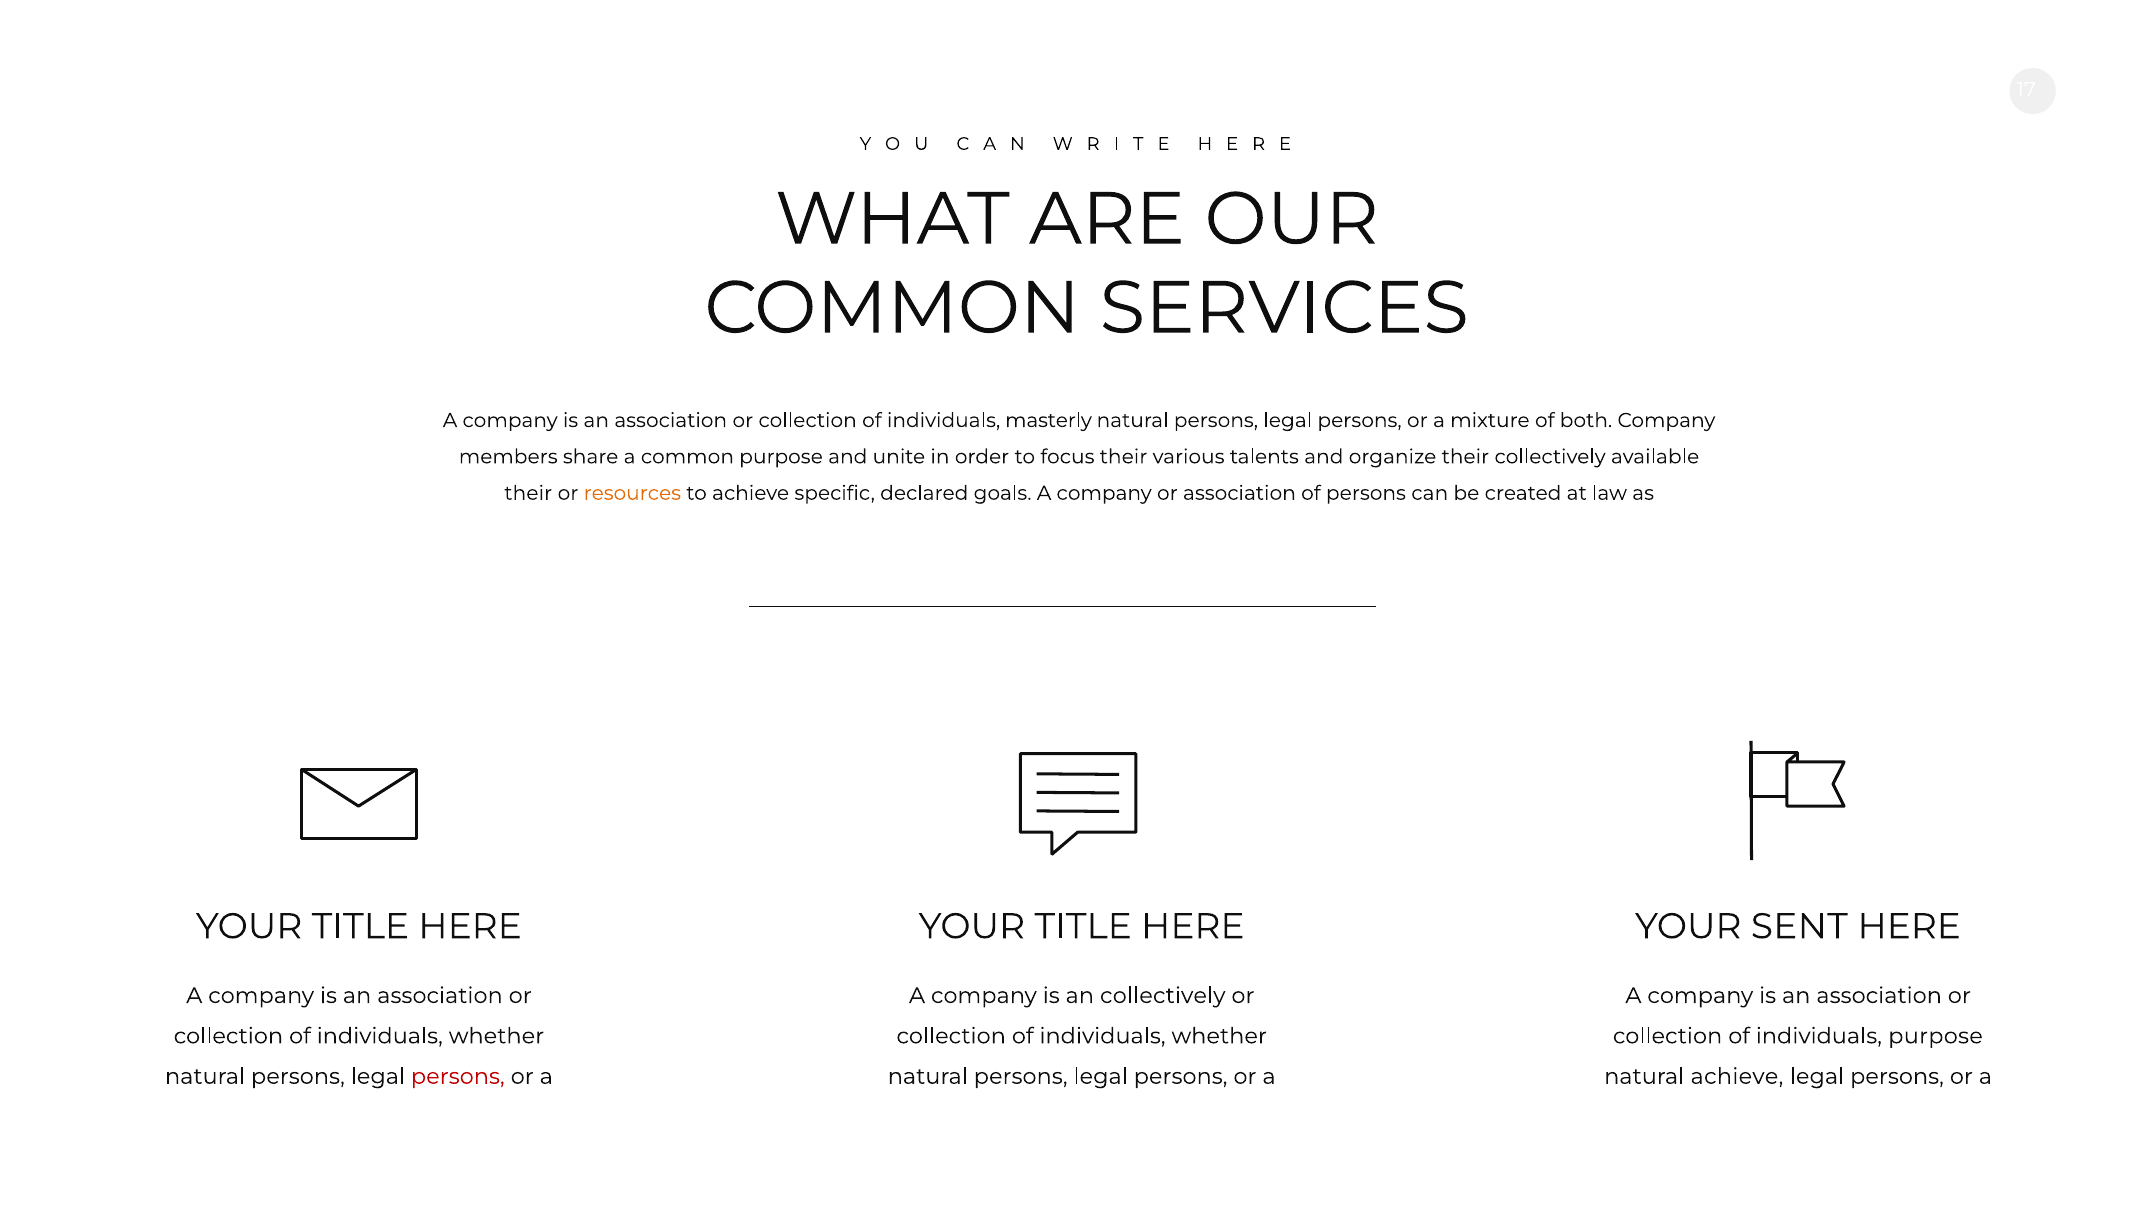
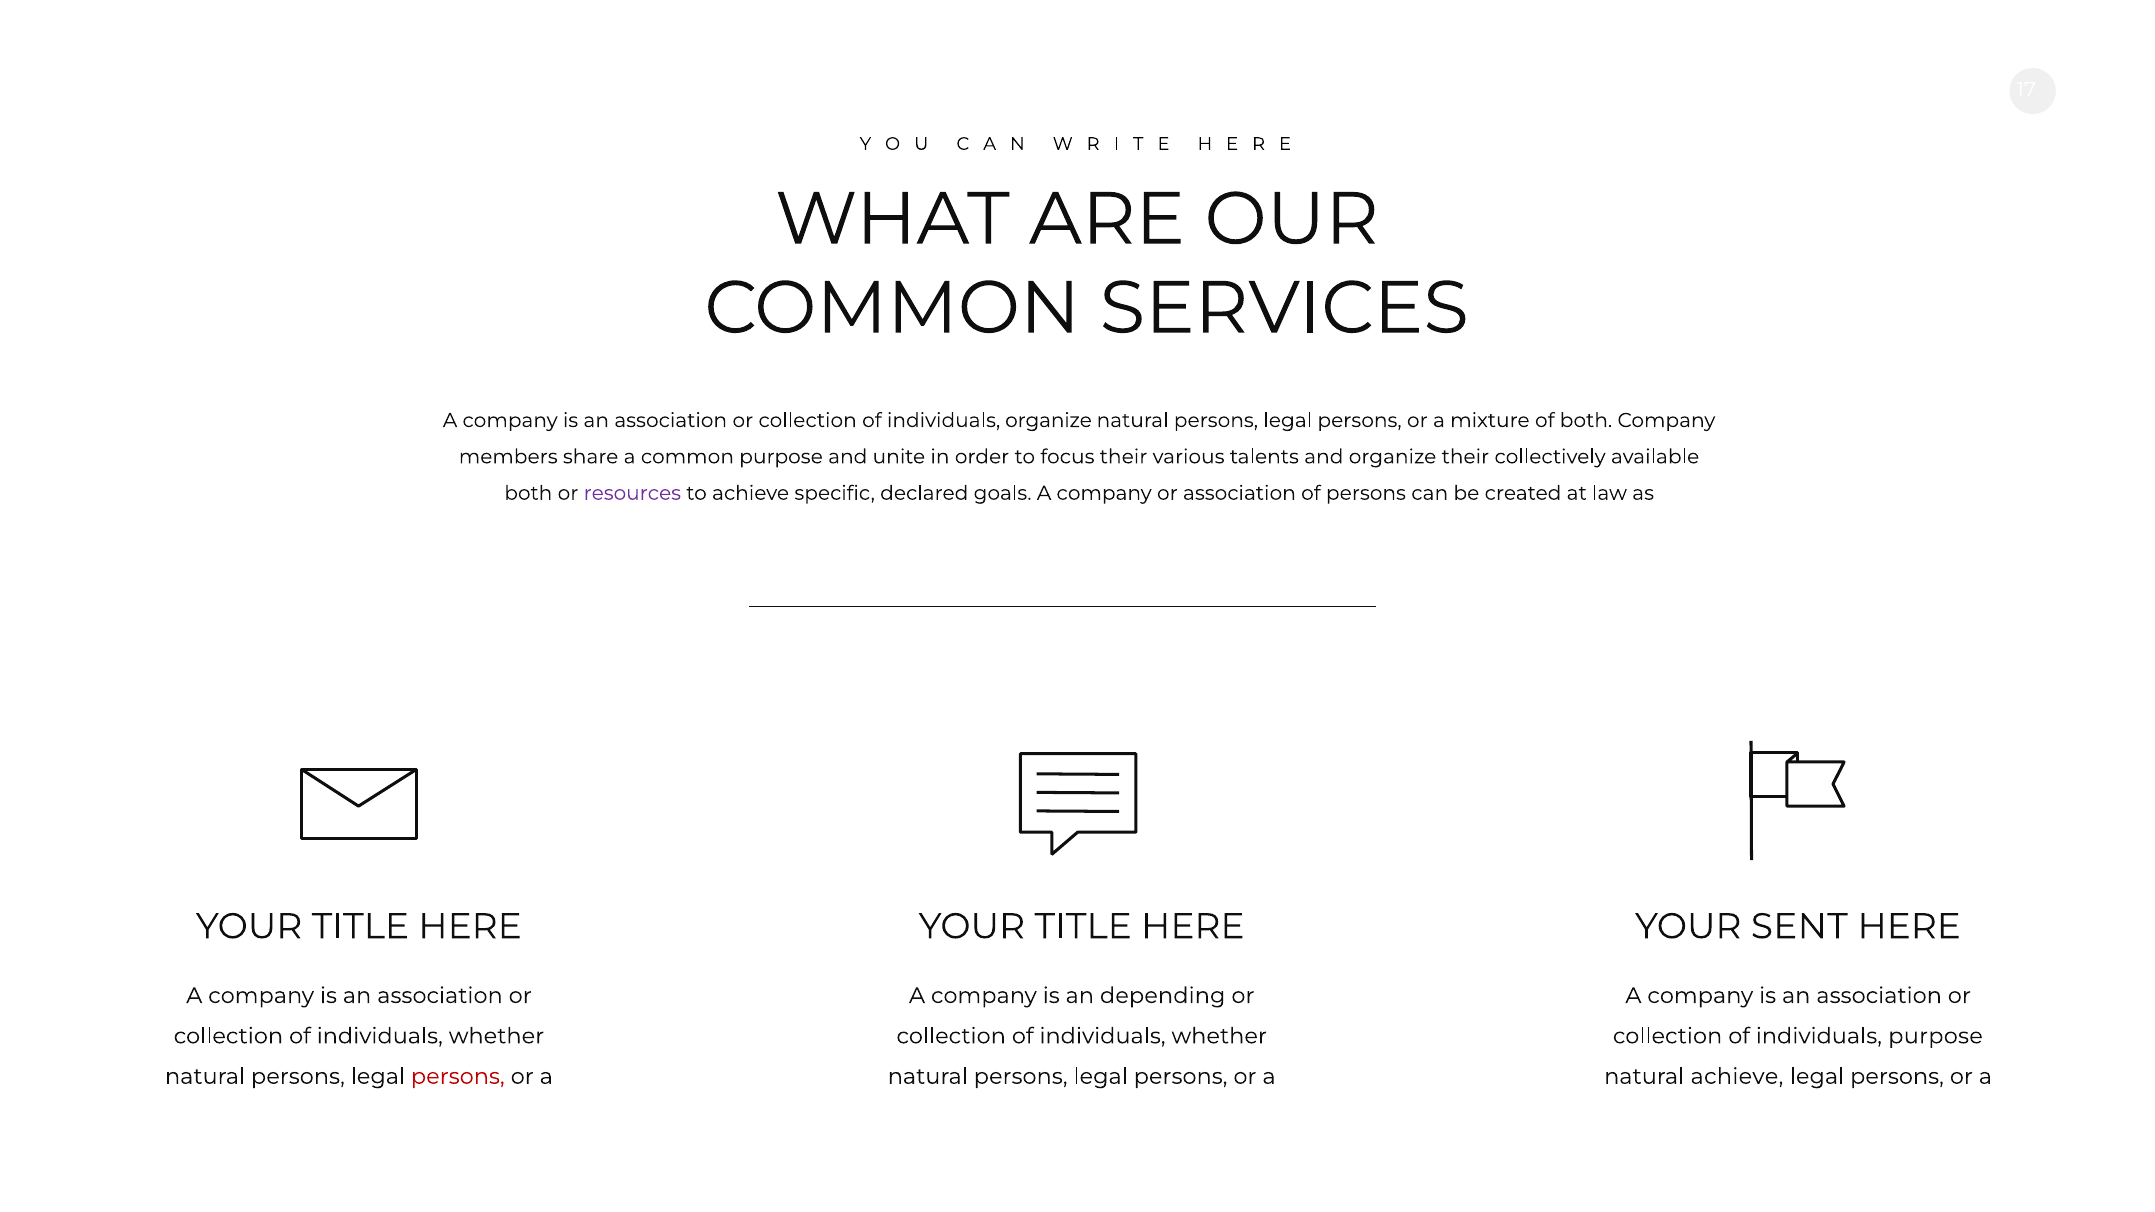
individuals masterly: masterly -> organize (1048, 421)
their: their -> both (528, 493)
resources colour: orange -> purple (632, 493)
an collectively: collectively -> depending (1163, 996)
